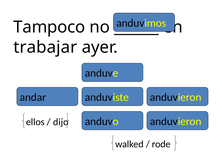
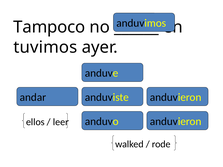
trabajar: trabajar -> tuvimos (45, 47)
dijo: dijo -> leer (61, 122)
